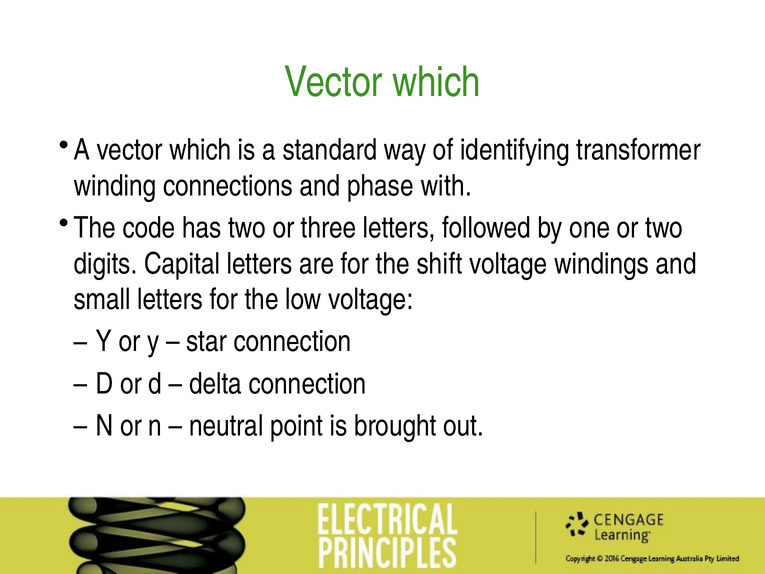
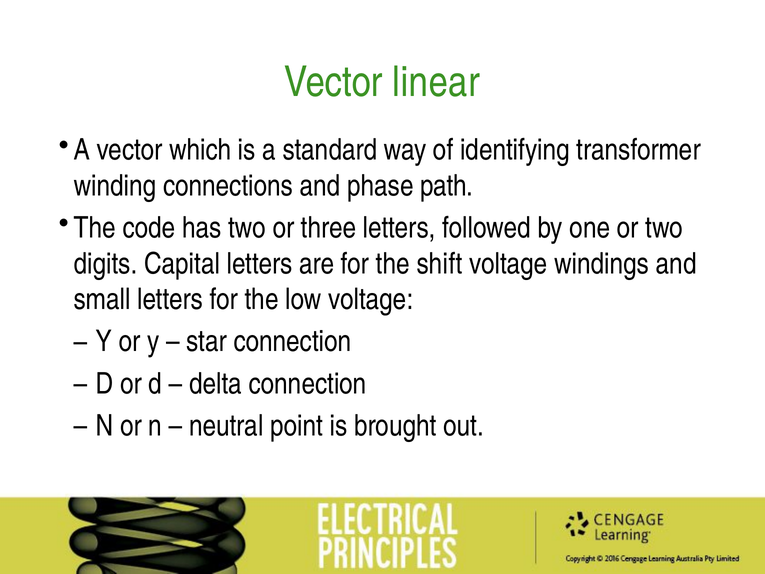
which: which -> linear (436, 82)
with: with -> path (447, 186)
